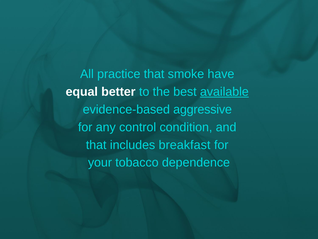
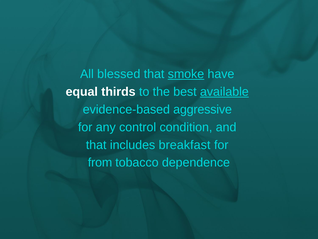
practice: practice -> blessed (119, 74)
smoke underline: none -> present (186, 74)
better: better -> thirds (118, 92)
your: your -> from (100, 162)
